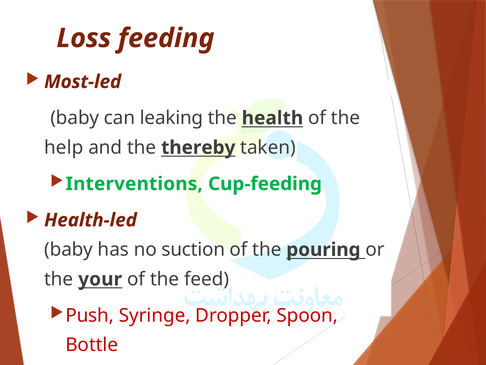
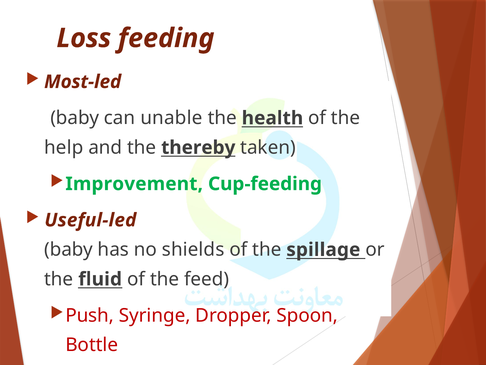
leaking: leaking -> unable (171, 118)
Interventions: Interventions -> Improvement (134, 184)
Health-led: Health-led -> Useful-led (90, 220)
suction: suction -> shields (193, 249)
pouring: pouring -> spillage (323, 249)
your: your -> fluid (100, 279)
